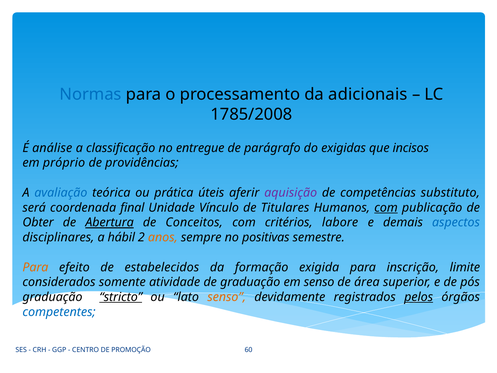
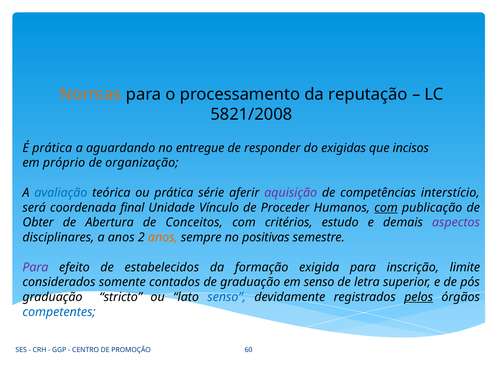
Normas colour: blue -> orange (91, 94)
adicionais: adicionais -> reputação (368, 94)
1785/2008: 1785/2008 -> 5821/2008 (251, 114)
É análise: análise -> prática (52, 148)
classificação: classificação -> aguardando (121, 148)
parágrafo: parágrafo -> responder (272, 148)
providências: providências -> organização (142, 163)
úteis: úteis -> série (211, 193)
substituto: substituto -> interstício (450, 193)
Titulares: Titulares -> Proceder (285, 207)
Abertura underline: present -> none (110, 222)
labore: labore -> estudo (340, 222)
aspectos colour: blue -> purple (456, 222)
a hábil: hábil -> anos (121, 237)
Para colour: orange -> purple (35, 267)
atividade: atividade -> contados (175, 282)
área: área -> letra (367, 282)
stricto underline: present -> none (121, 297)
senso colour: orange -> blue (227, 297)
